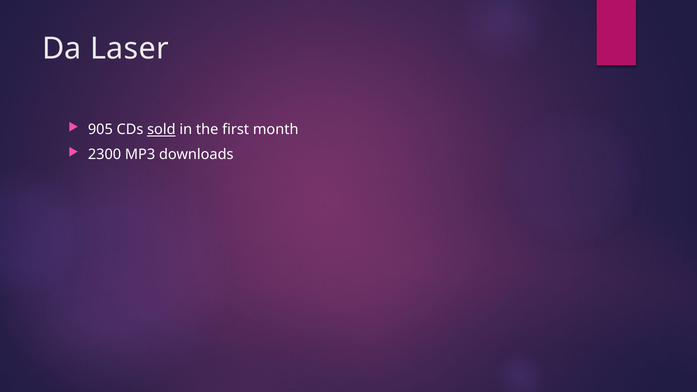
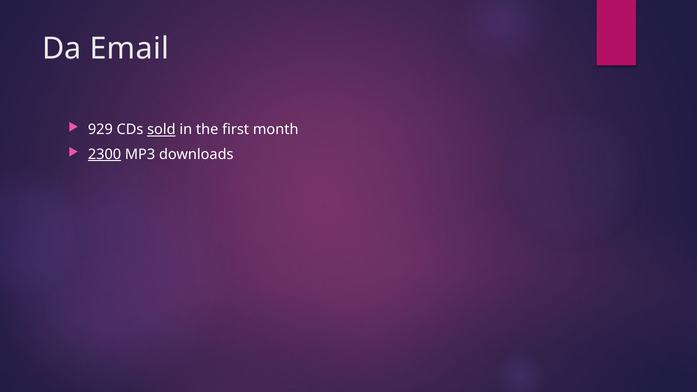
Laser: Laser -> Email (129, 49)
905: 905 -> 929 (100, 130)
2300 underline: none -> present (105, 154)
